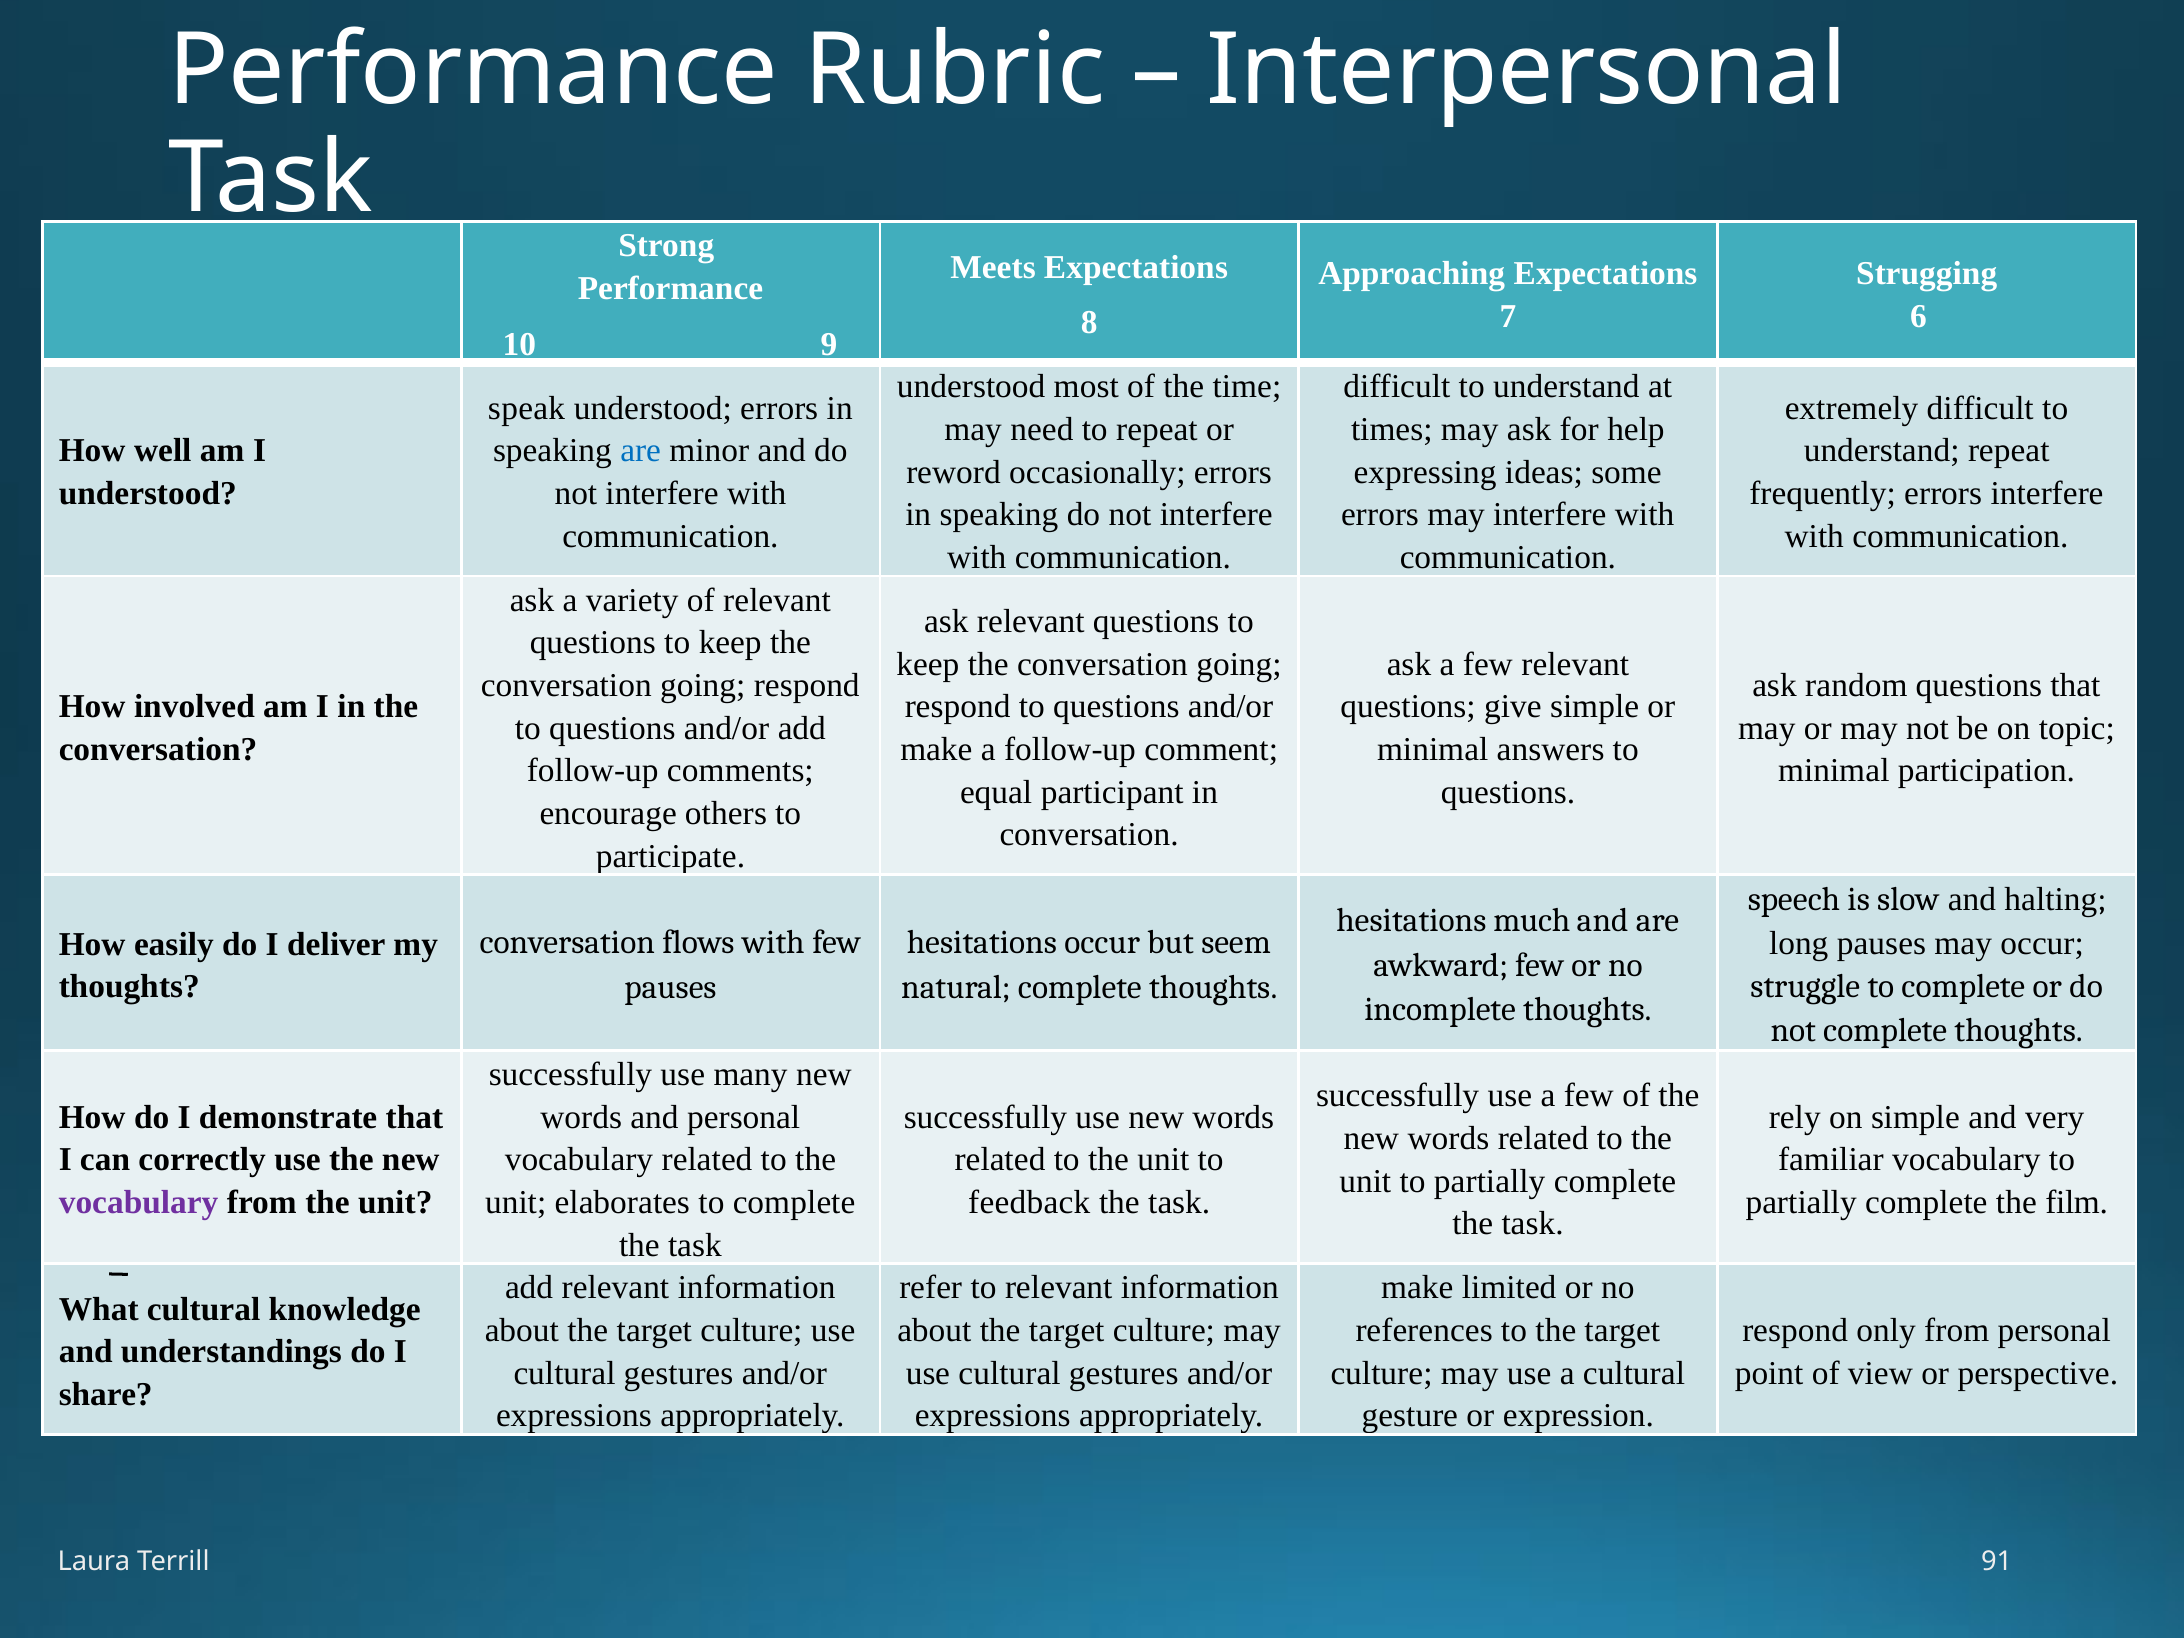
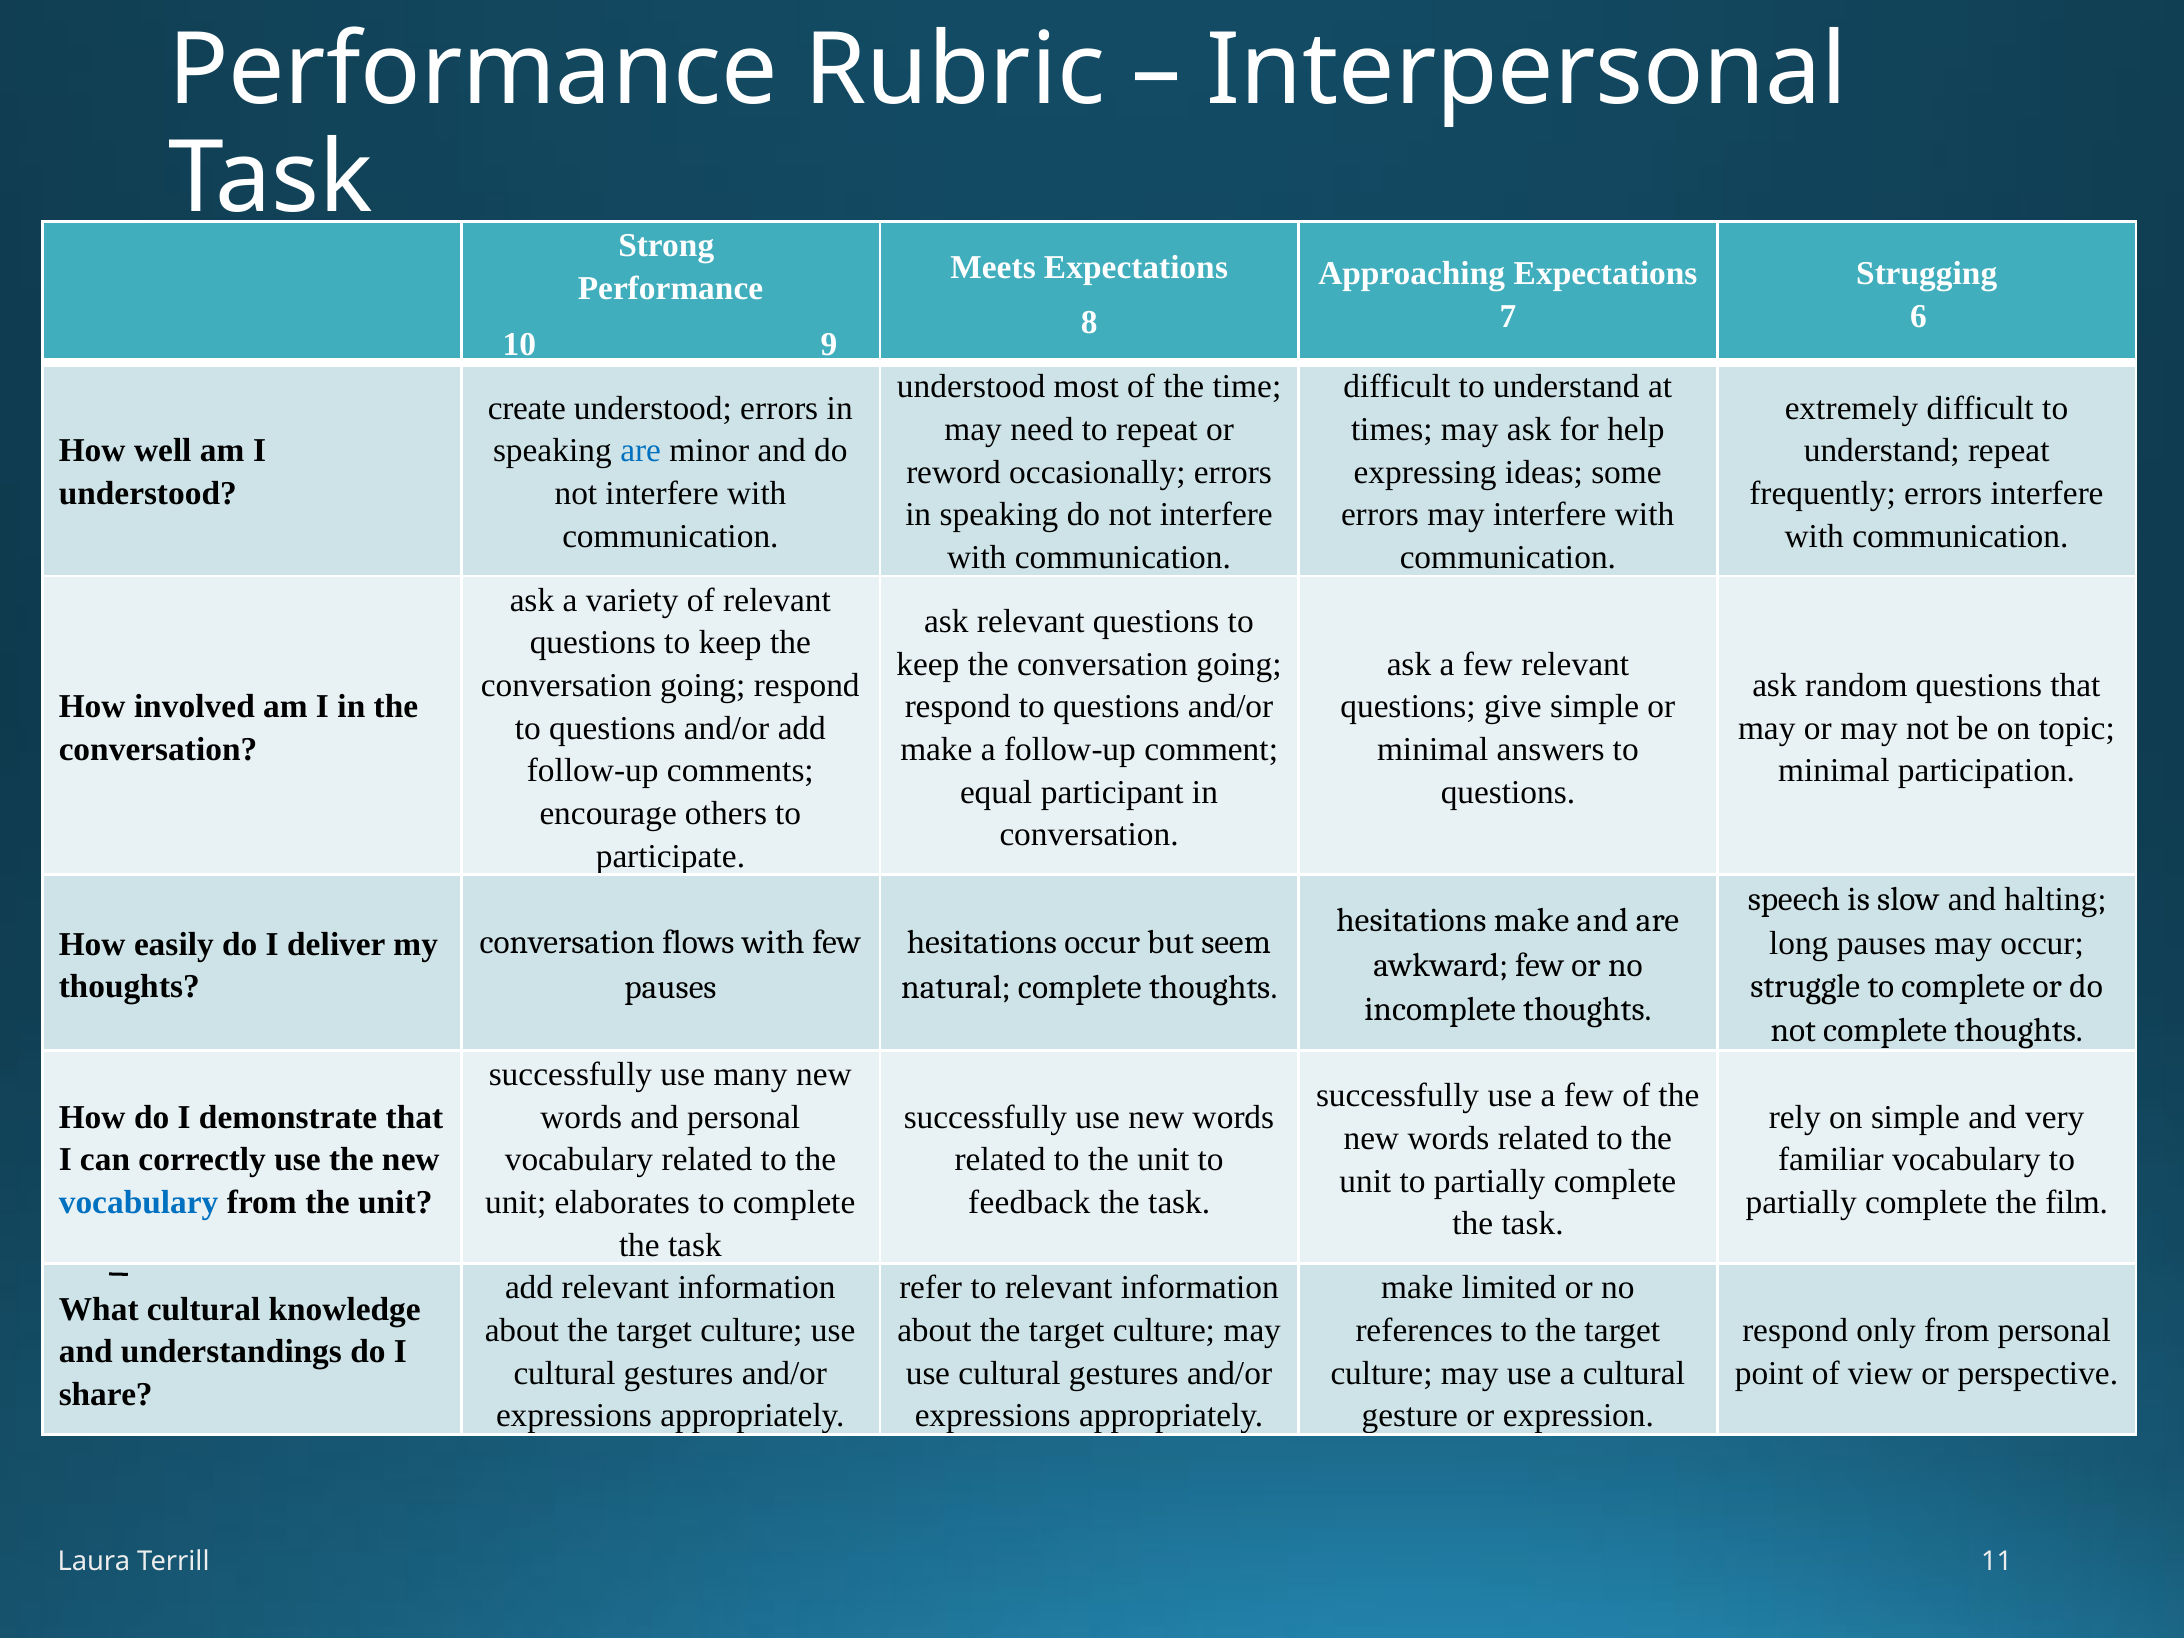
speak: speak -> create (527, 408)
hesitations much: much -> make (1532, 921)
vocabulary colour: purple -> blue (139, 1203)
91: 91 -> 11 (1997, 1561)
